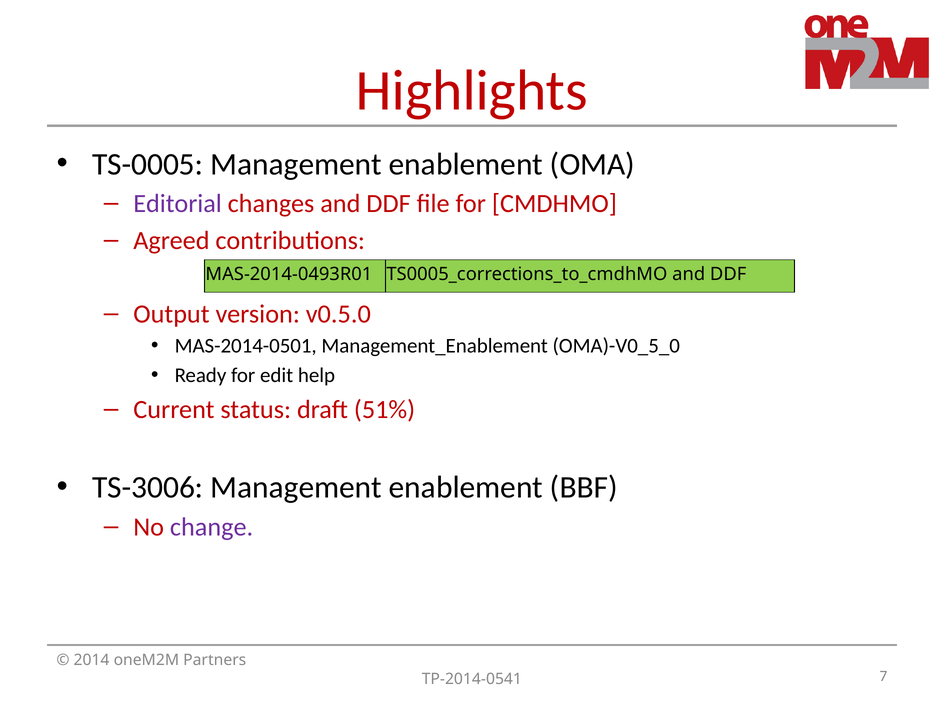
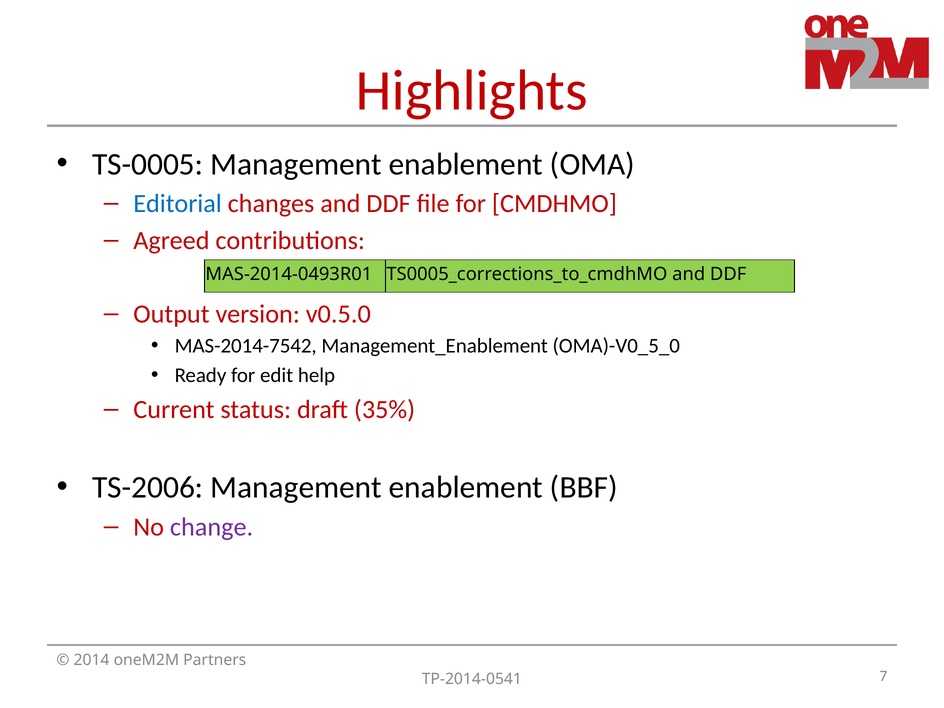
Editorial colour: purple -> blue (178, 204)
MAS-2014-0501: MAS-2014-0501 -> MAS-2014-7542 (246, 346)
51%: 51% -> 35% (385, 409)
TS-3006: TS-3006 -> TS-2006 (148, 487)
